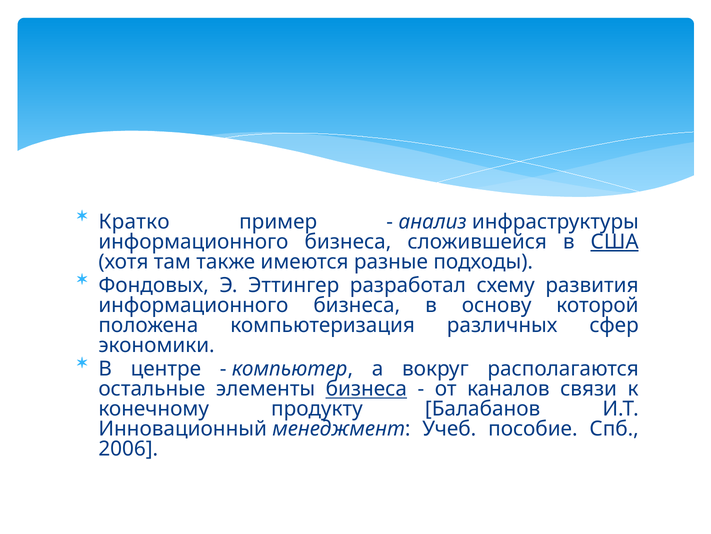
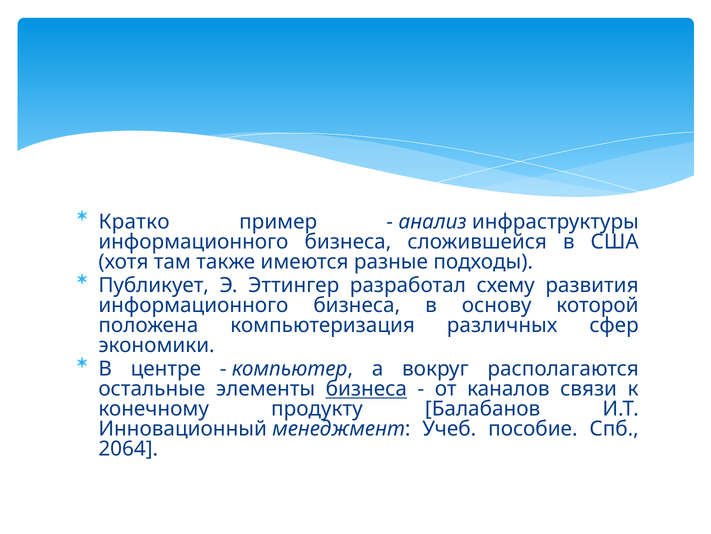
США underline: present -> none (615, 242)
Фондовых: Фондовых -> Публикует (154, 285)
2006: 2006 -> 2064 (128, 448)
